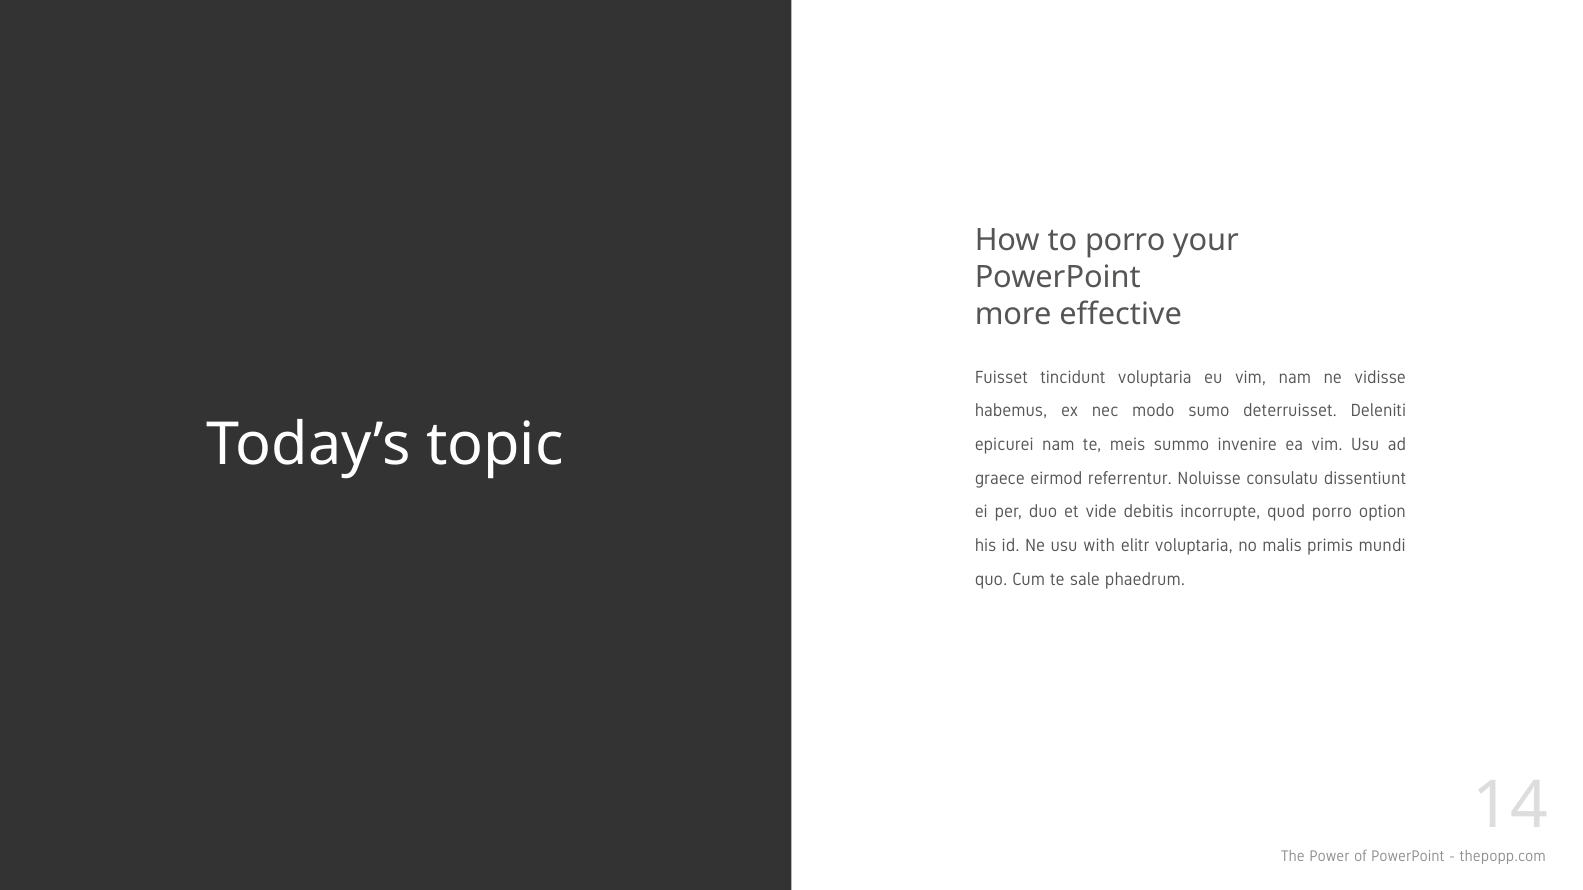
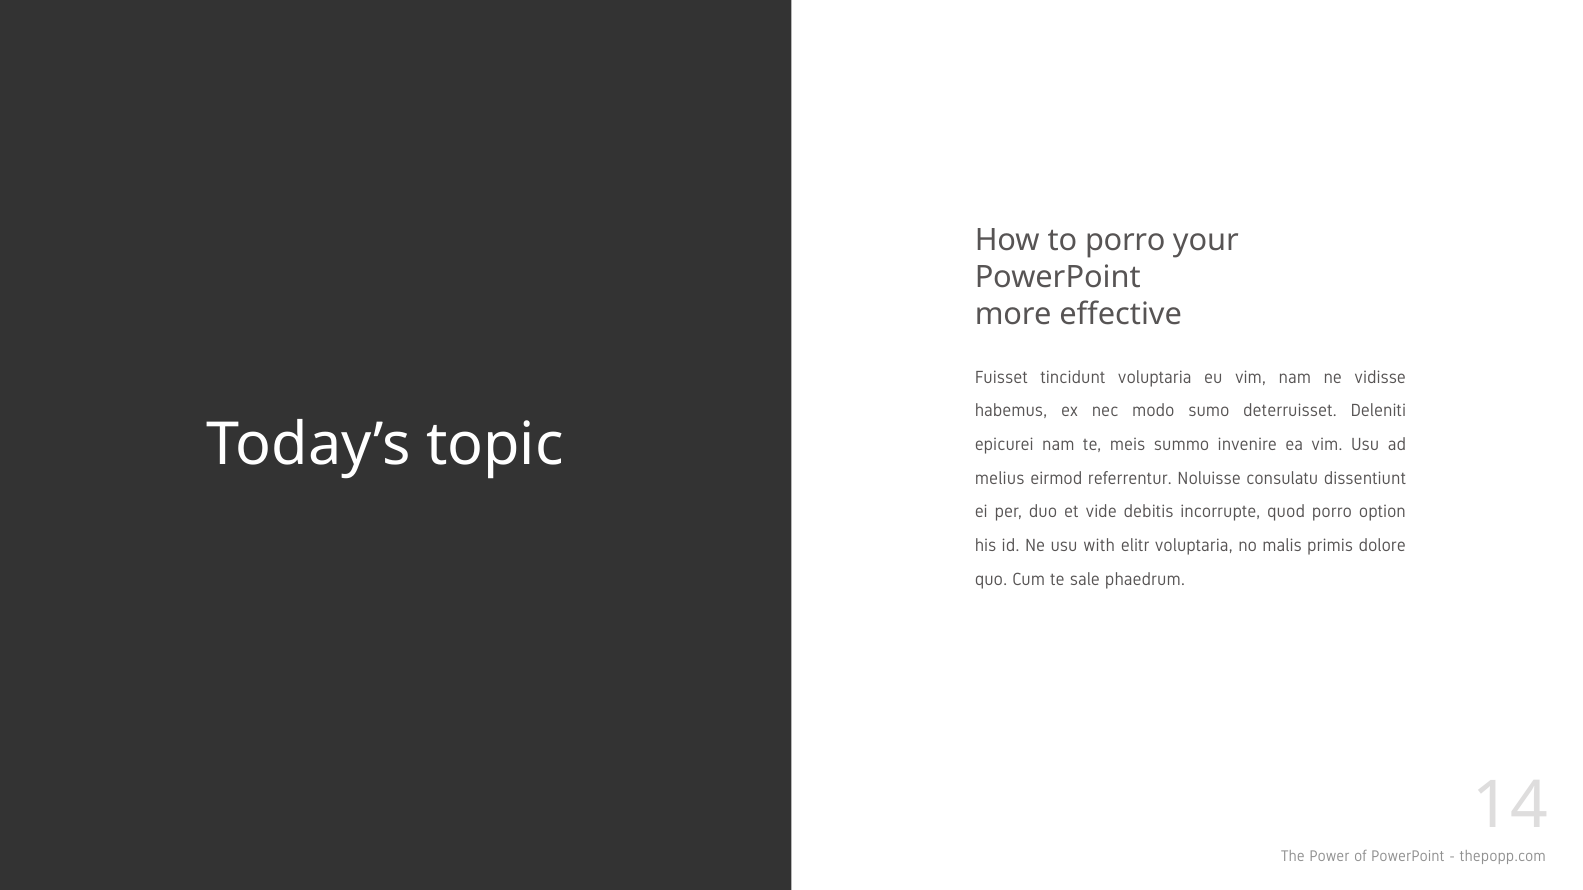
graece: graece -> melius (1000, 479)
mundi: mundi -> dolore (1382, 546)
